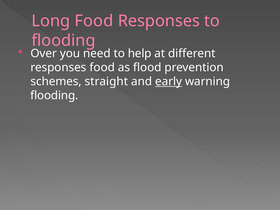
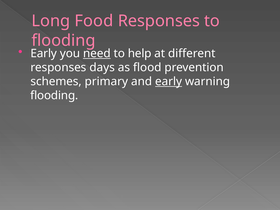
Over: Over -> Early (44, 54)
need underline: none -> present (97, 54)
responses food: food -> days (102, 68)
straight: straight -> primary (106, 82)
